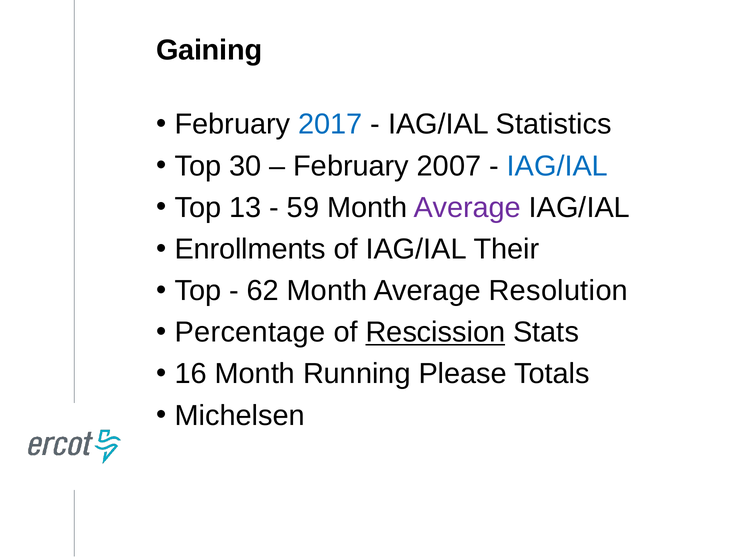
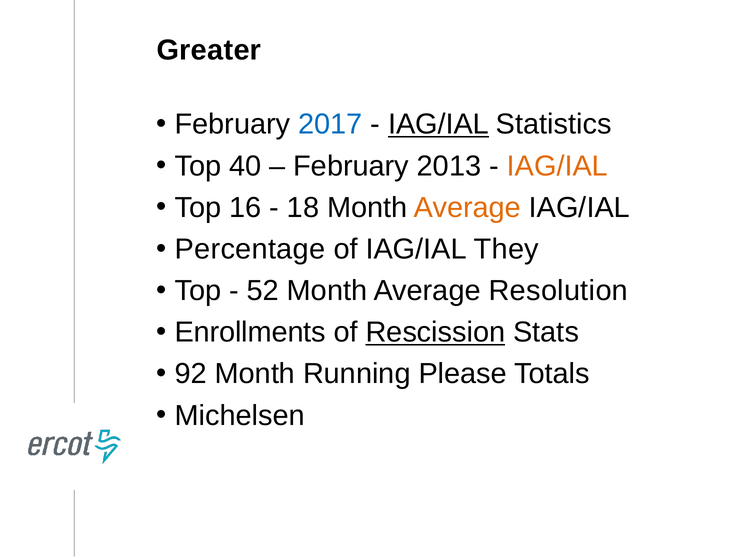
Gaining: Gaining -> Greater (209, 50)
IAG/IAL underline: none -> present (439, 124)
30: 30 -> 40 (245, 166)
2007: 2007 -> 2013 (449, 166)
IAG/IAL colour: blue -> orange (557, 166)
13: 13 -> 16 (245, 208)
59: 59 -> 18 (303, 208)
Average colour: purple -> orange (467, 208)
Enrollments: Enrollments -> Percentage (250, 249)
Their: Their -> They (506, 249)
62: 62 -> 52 (263, 291)
Percentage: Percentage -> Enrollments (250, 332)
16: 16 -> 92 (191, 374)
